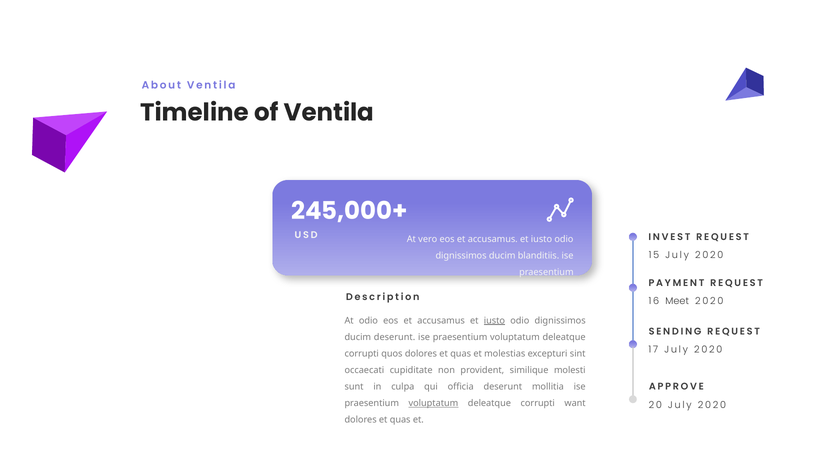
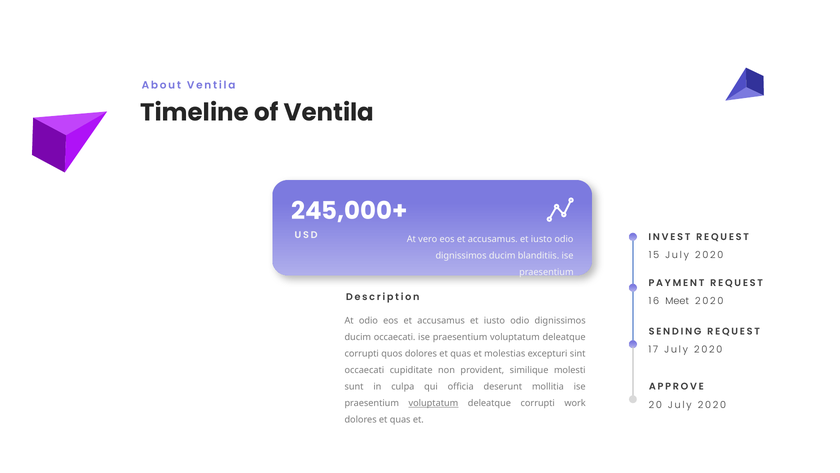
iusto underline: present -> none (494, 320)
ducim deserunt: deserunt -> occaecati (395, 337)
want: want -> work (575, 403)
